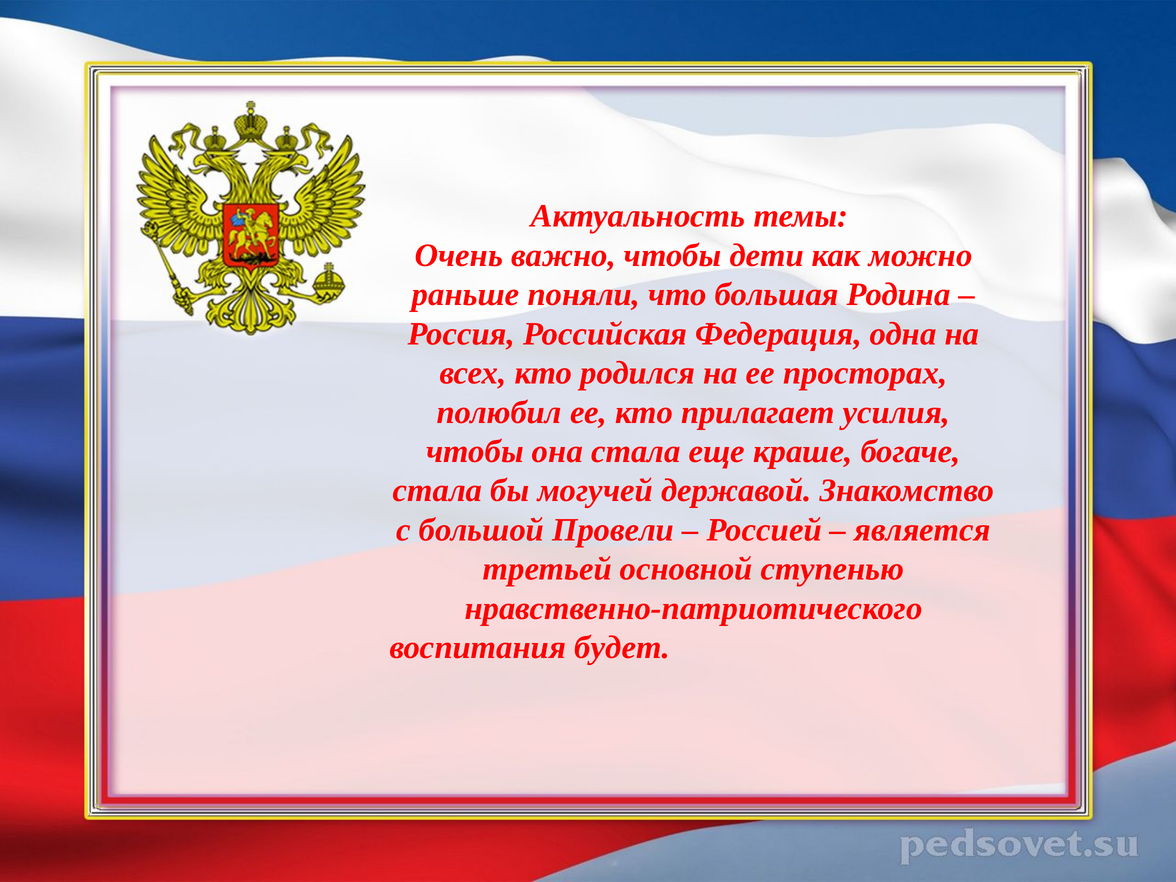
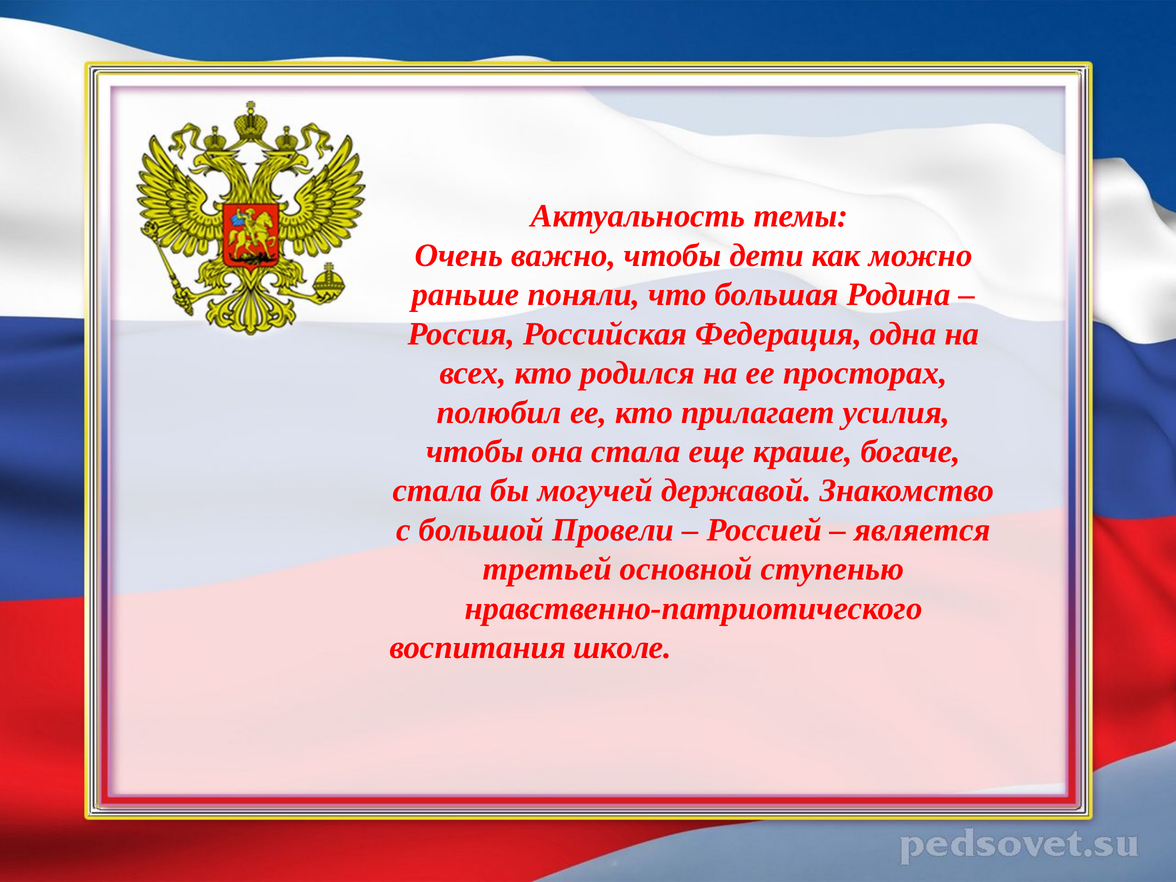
будет: будет -> школе (622, 648)
